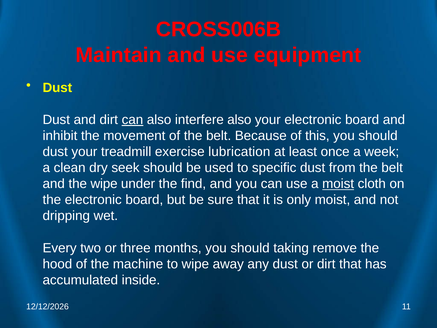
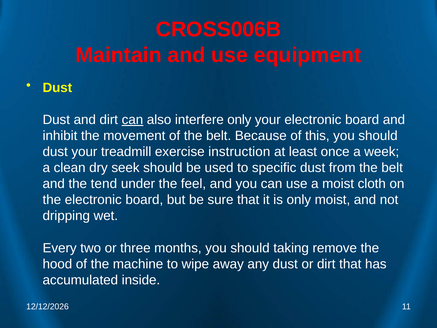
interfere also: also -> only (239, 120)
lubrication: lubrication -> instruction (239, 152)
the wipe: wipe -> tend (104, 184)
find: find -> feel (193, 184)
moist underline: present -> none (338, 184)
